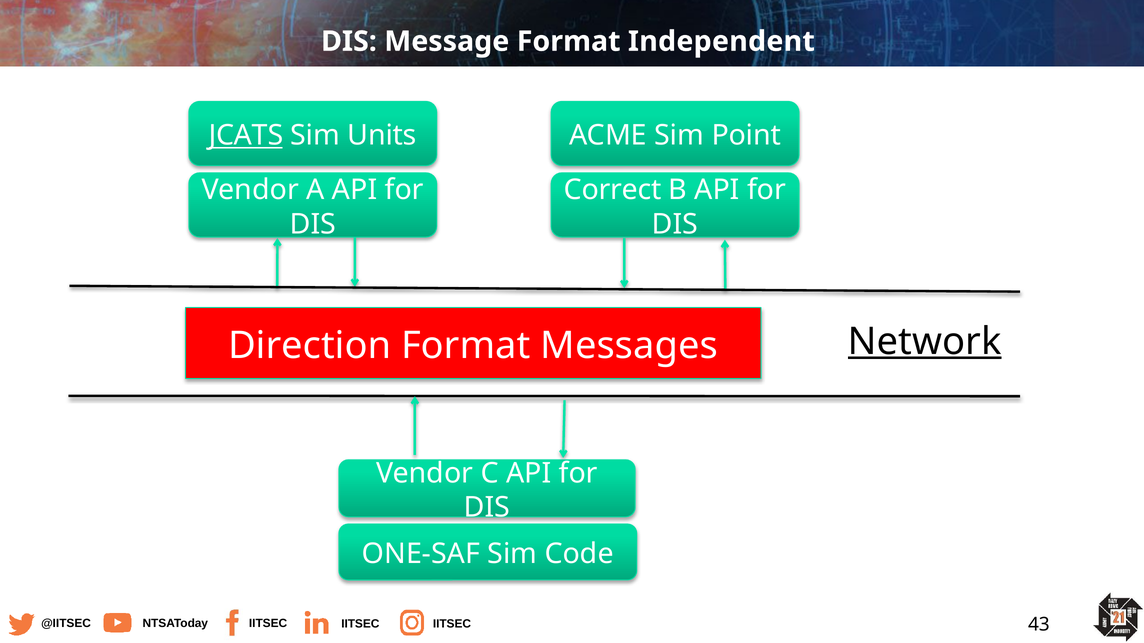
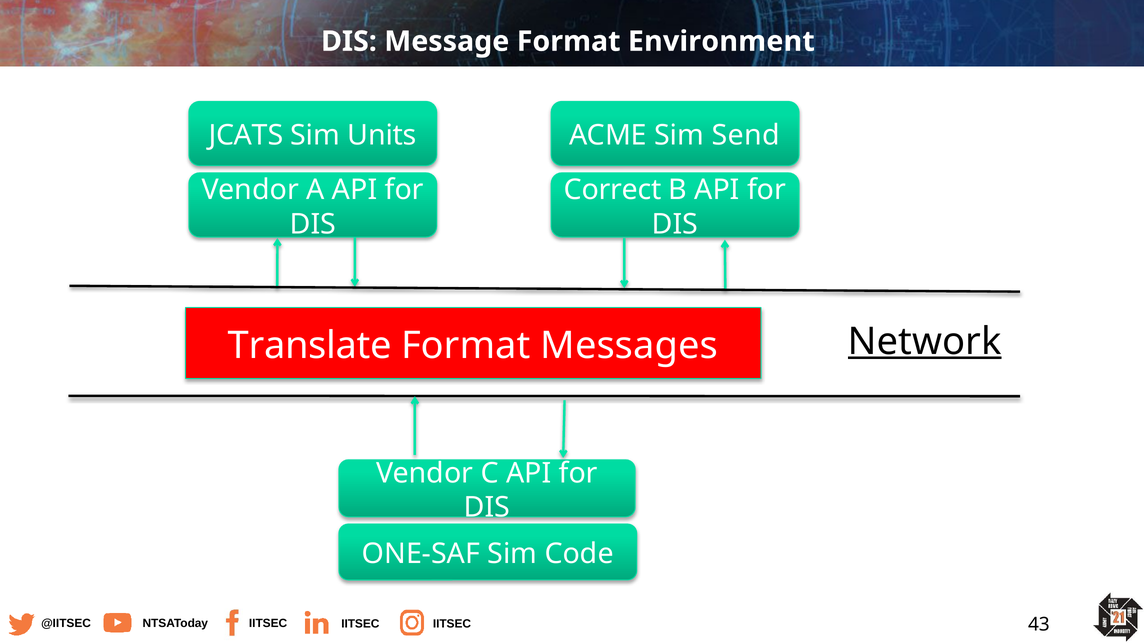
Independent: Independent -> Environment (721, 41)
JCATS underline: present -> none (246, 136)
Point: Point -> Send (746, 136)
Direction: Direction -> Translate (310, 346)
